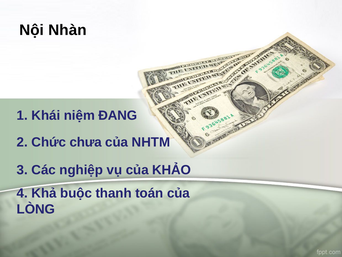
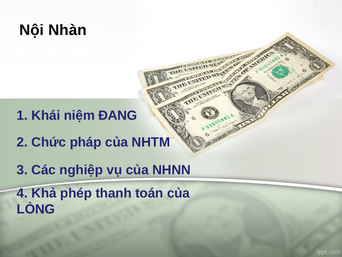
chưa: chưa -> pháp (86, 142)
KHẢO: KHẢO -> NHNN (172, 170)
buộc: buộc -> phép (76, 193)
